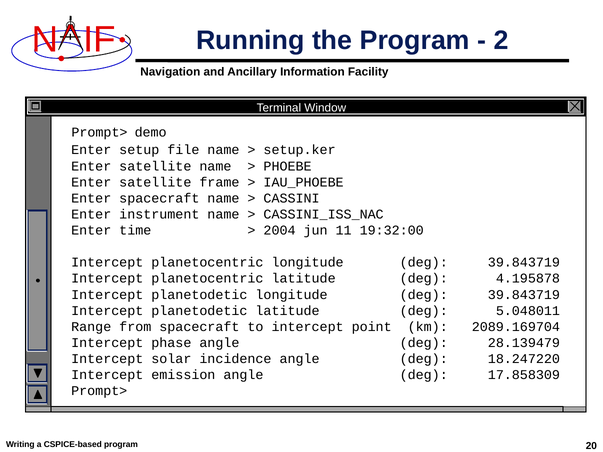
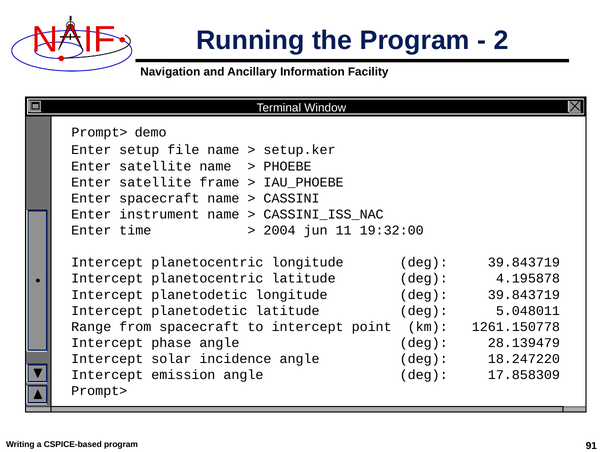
2089.169704: 2089.169704 -> 1261.150778 (516, 327)
20: 20 -> 91 (591, 446)
